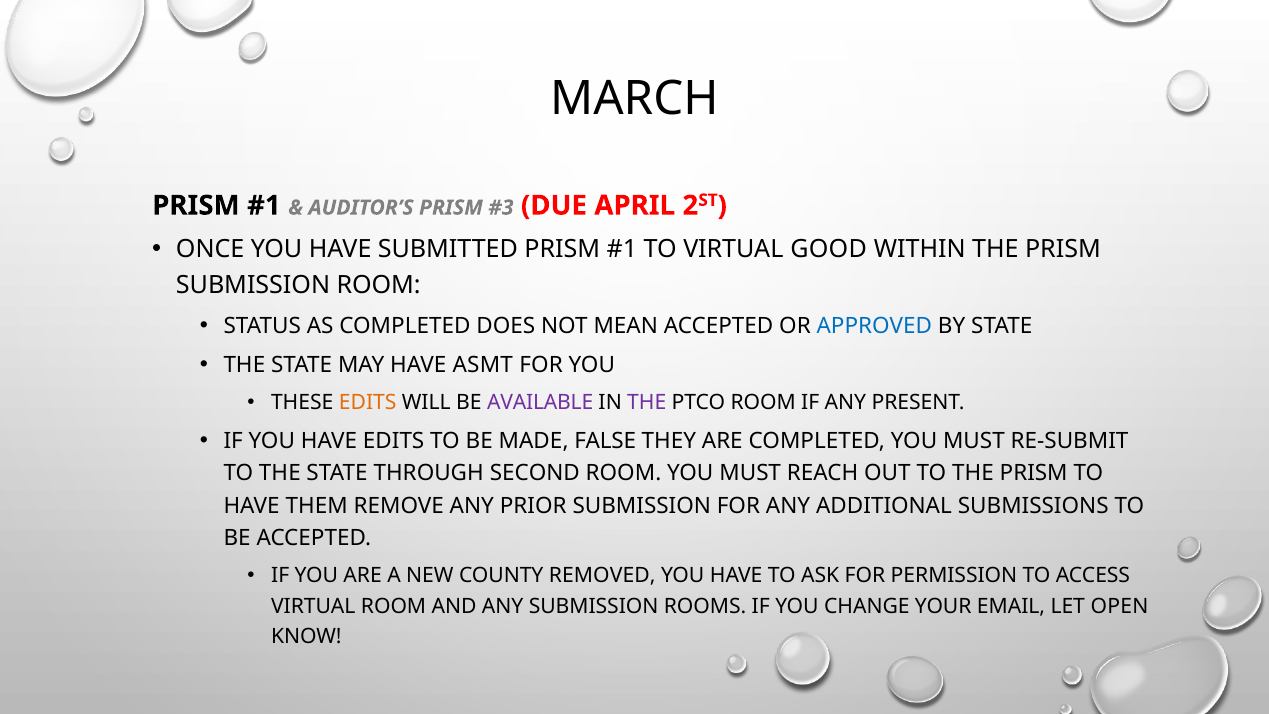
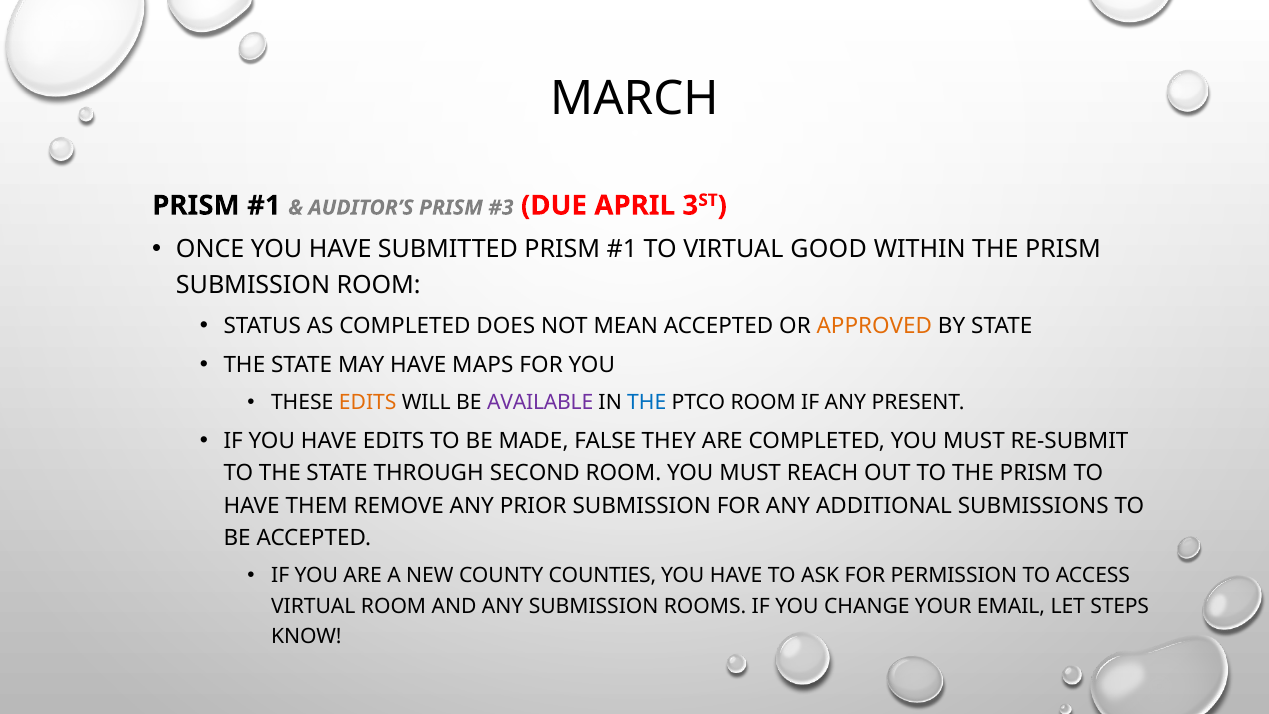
2: 2 -> 3 (690, 205)
APPROVED colour: blue -> orange (874, 326)
ASMT: ASMT -> MAPS (483, 365)
THE colour: purple -> blue (647, 403)
REMOVED: REMOVED -> COUNTIES (602, 576)
OPEN: OPEN -> STEPS (1120, 606)
